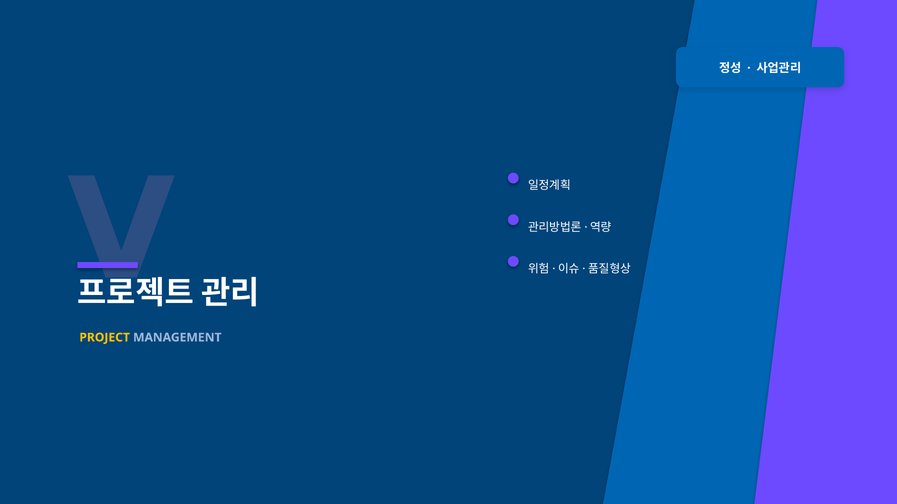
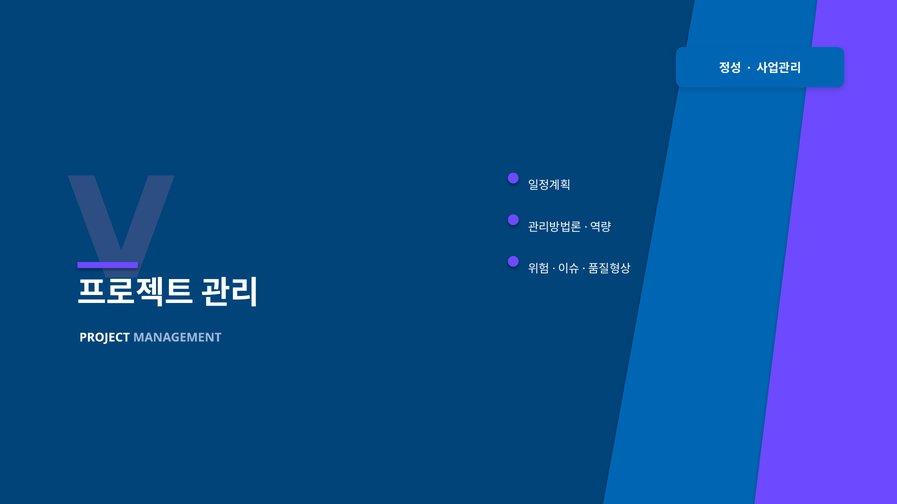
PROJECT colour: yellow -> white (105, 338)
